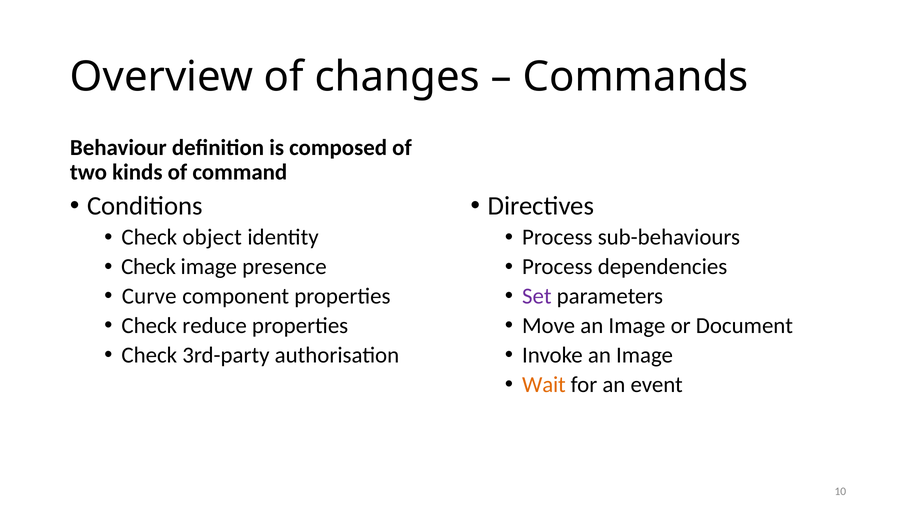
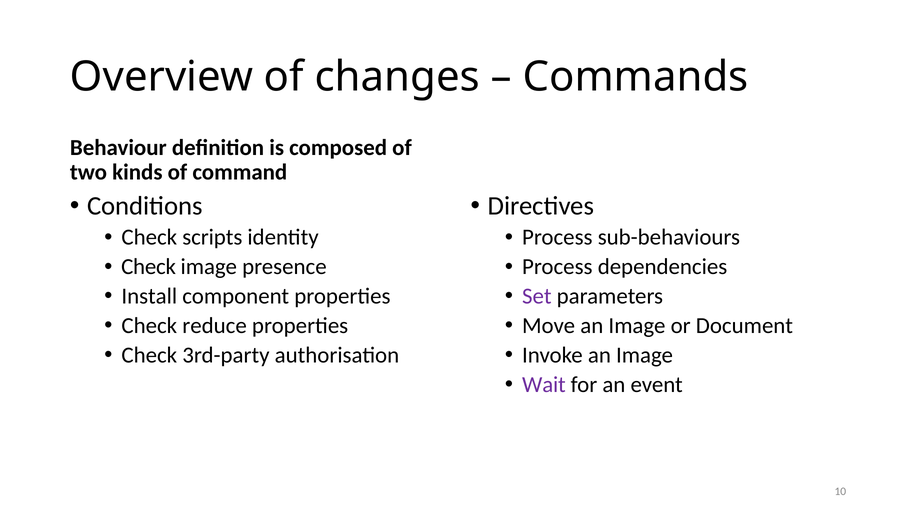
object: object -> scripts (212, 238)
Curve: Curve -> Install (149, 296)
Wait colour: orange -> purple (544, 385)
